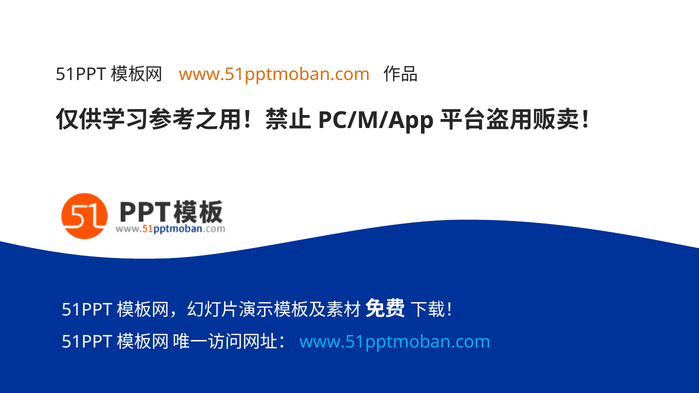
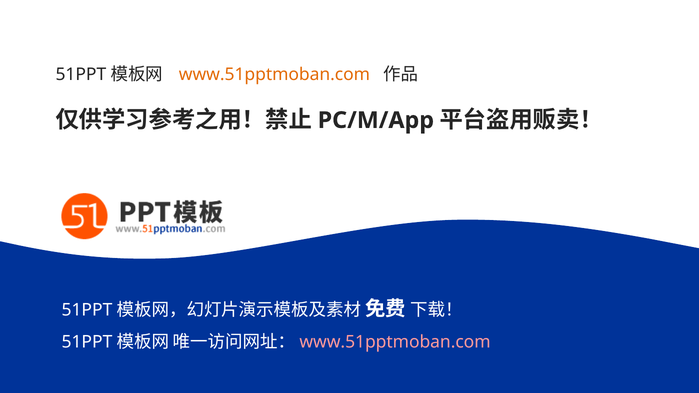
www.51pptmoban.com colour: light blue -> pink (395, 342)
